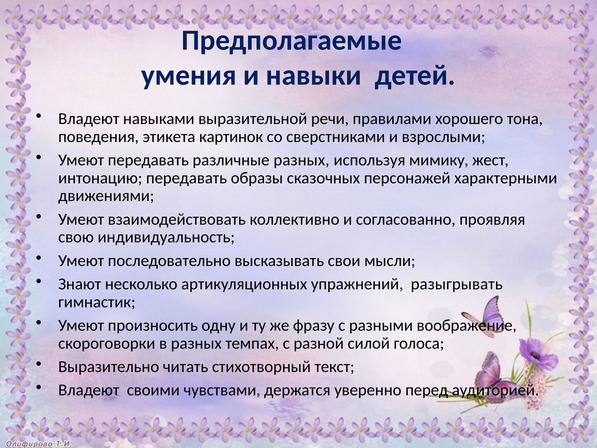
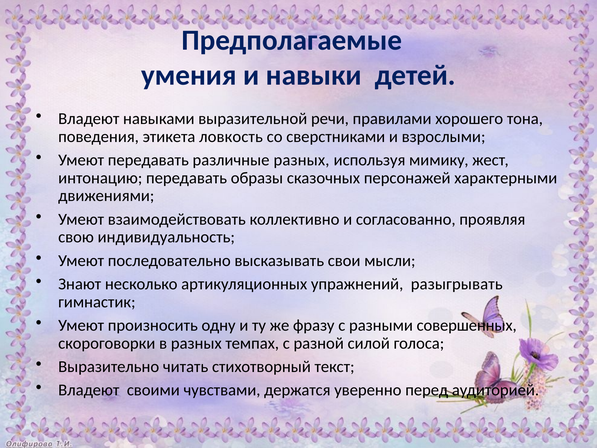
картинок: картинок -> ловкость (231, 136)
воображение: воображение -> совершенных (467, 325)
